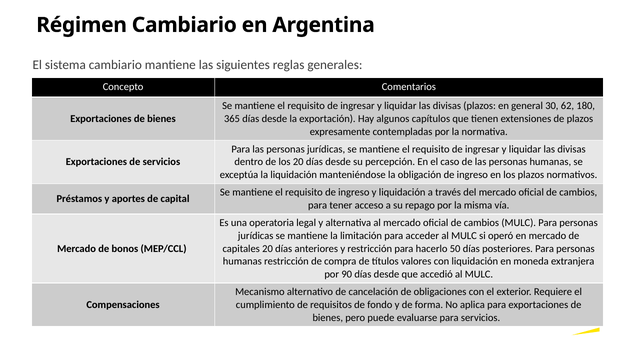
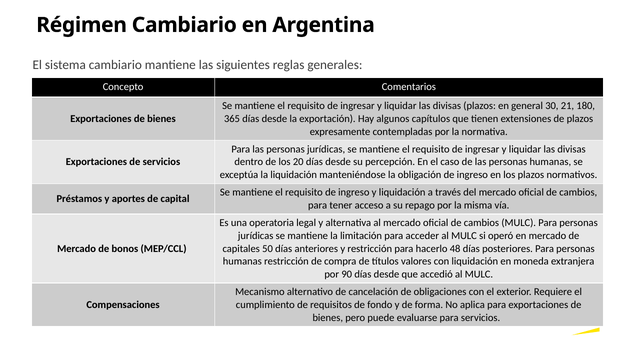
62: 62 -> 21 (567, 106)
capitales 20: 20 -> 50 (268, 249)
50: 50 -> 48 (455, 249)
